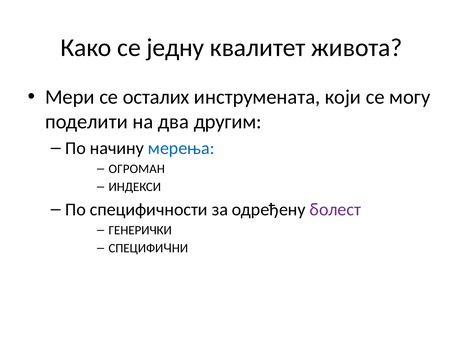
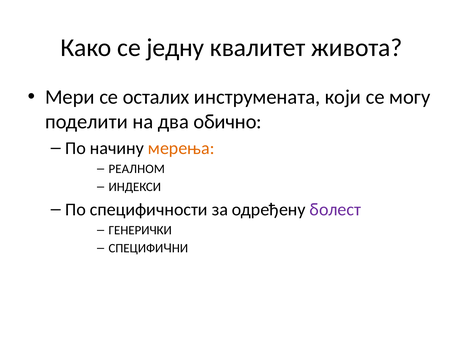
другим: другим -> обично (228, 122)
мерења colour: blue -> orange (181, 148)
ОГРОМАН: ОГРОМАН -> РЕАЛНОМ (137, 169)
